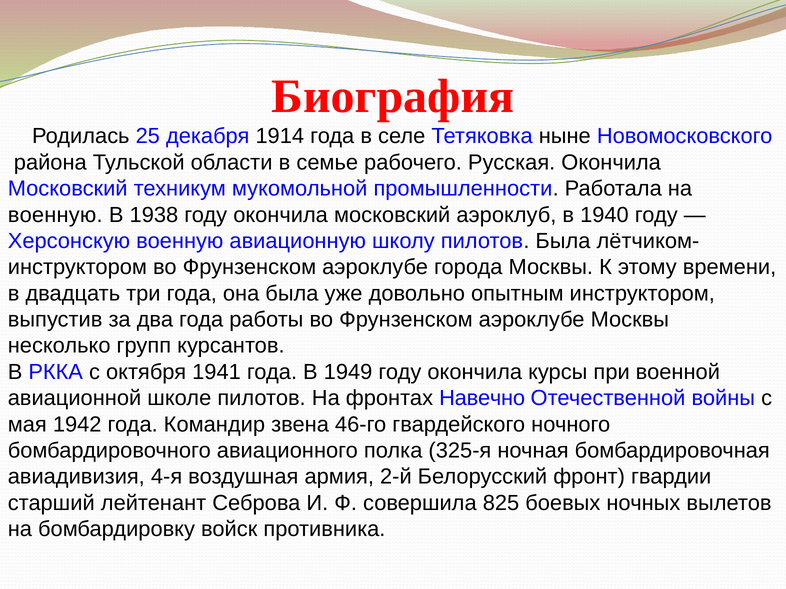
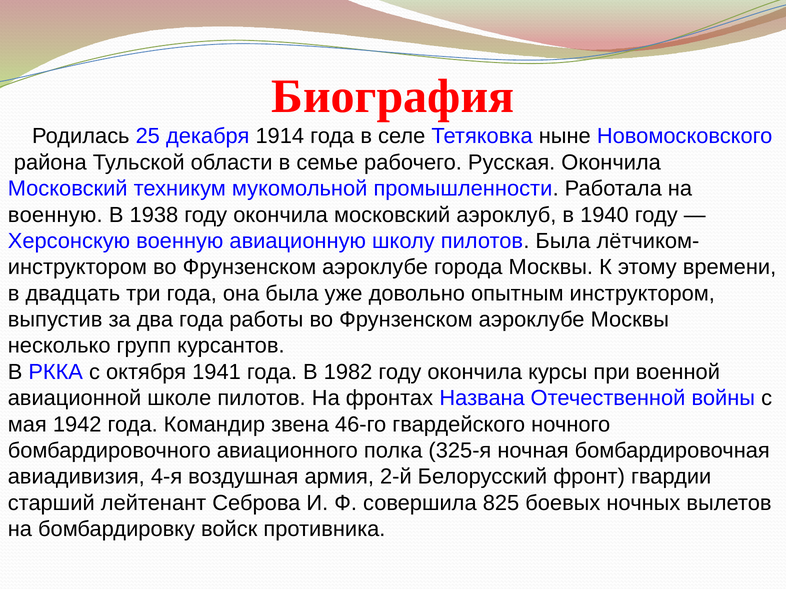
1949: 1949 -> 1982 (348, 372)
Навечно: Навечно -> Названа (482, 398)
